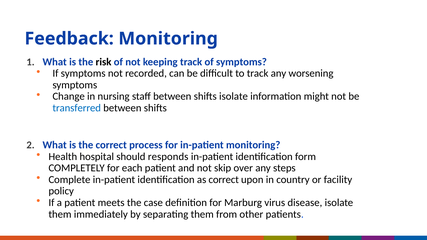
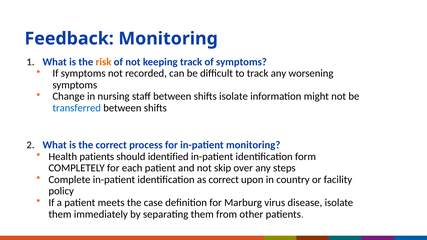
risk colour: black -> orange (104, 62)
Health hospital: hospital -> patients (97, 157)
responds: responds -> identified (168, 157)
